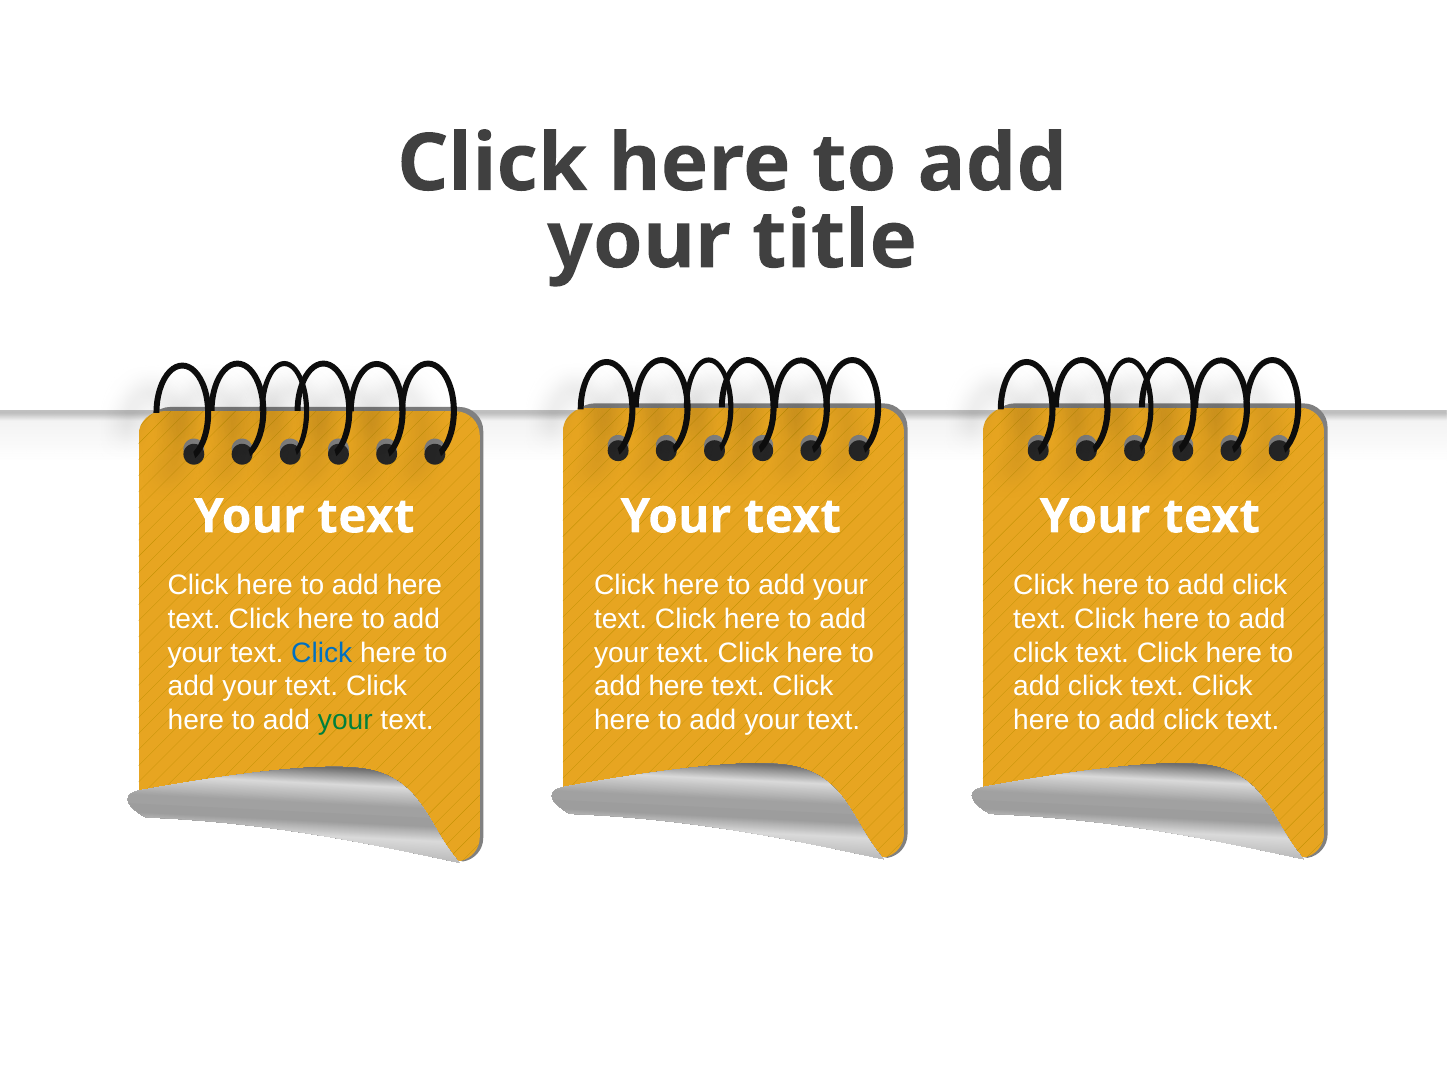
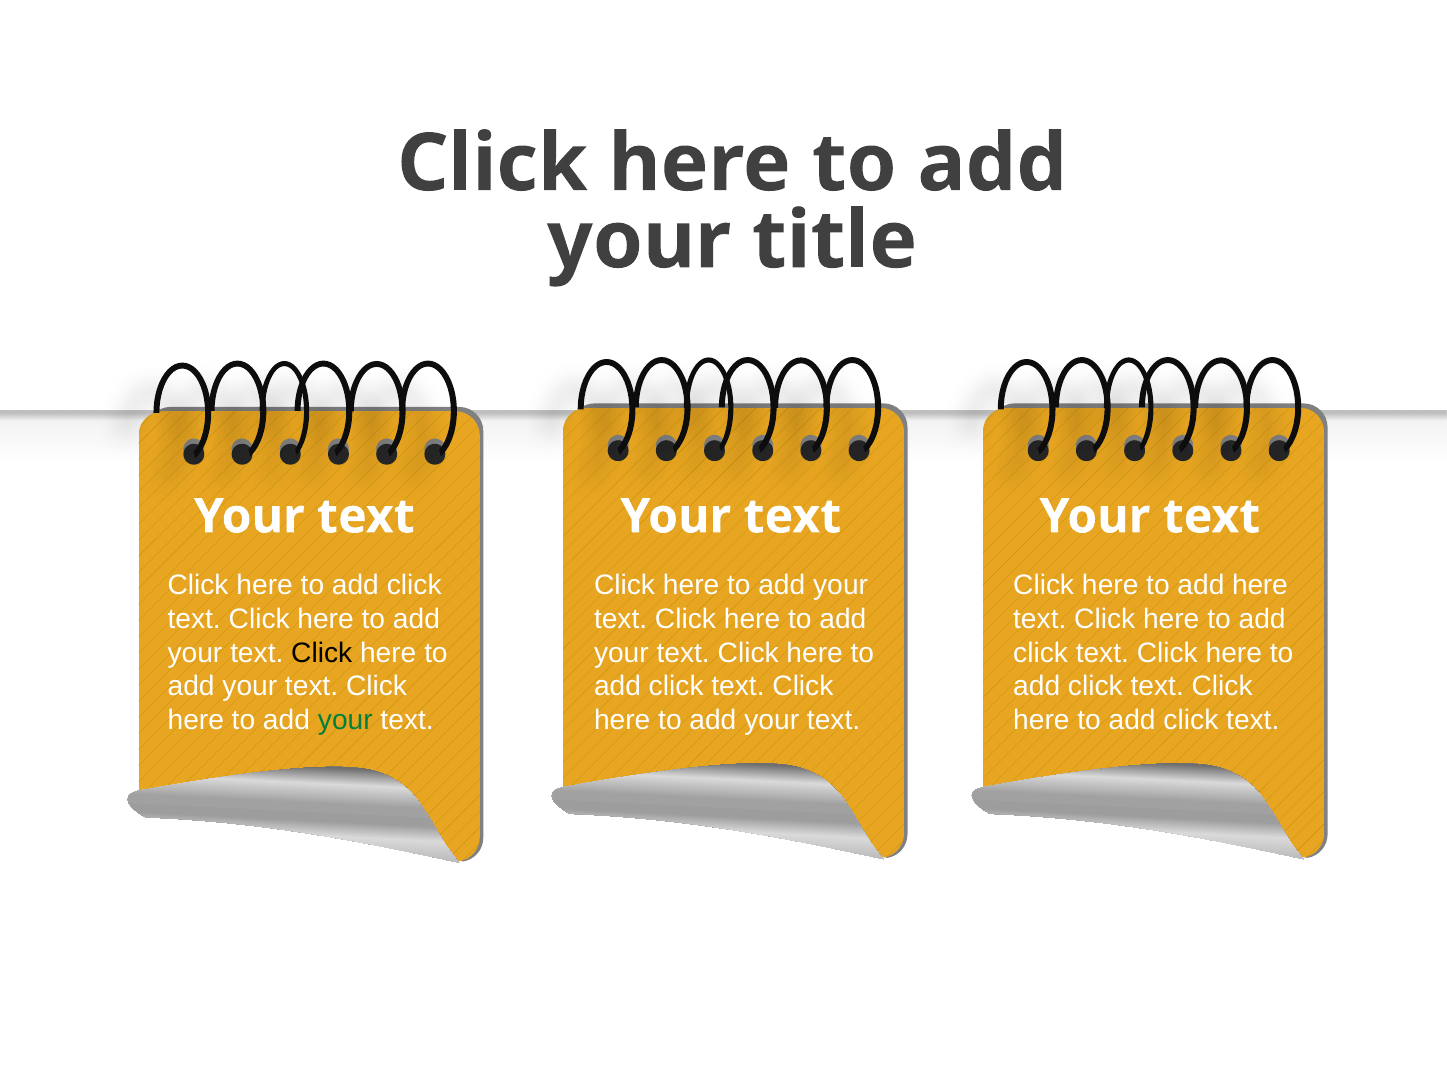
here: here -> click (414, 585)
click: click -> here (1260, 585)
Click colour: blue -> black (322, 653)
here: here -> click (676, 687)
